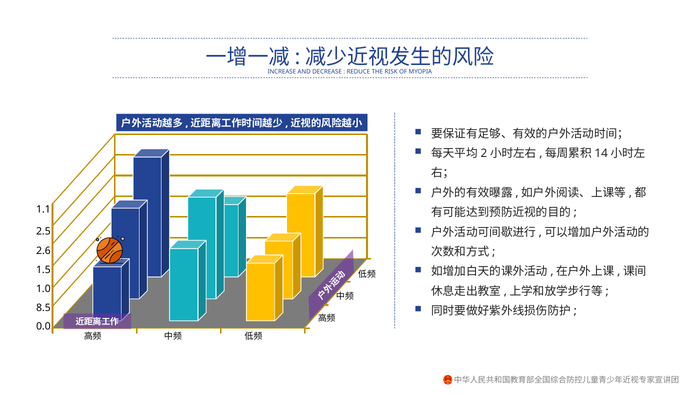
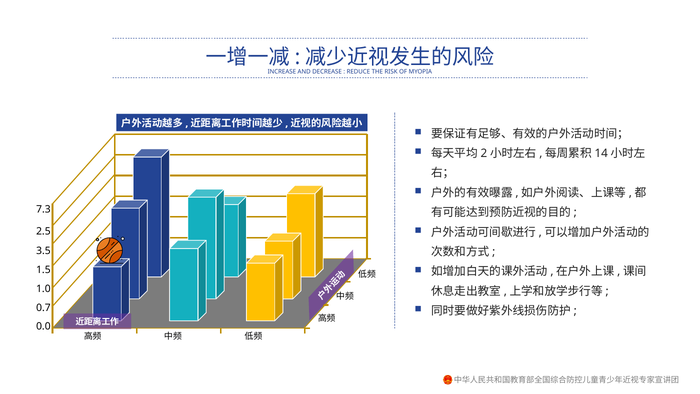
1.1: 1.1 -> 7.3 (43, 209)
2.6: 2.6 -> 3.5 (43, 251)
8.5: 8.5 -> 0.7 (43, 308)
